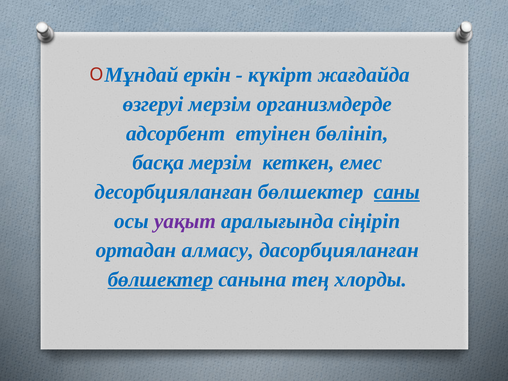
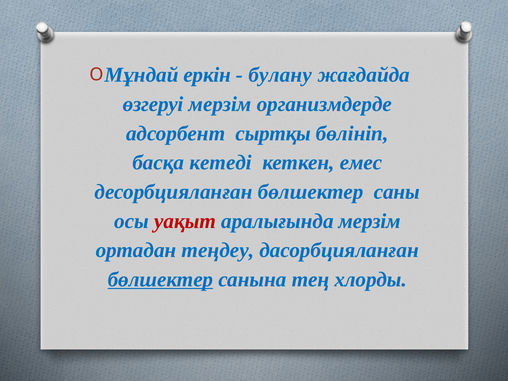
күкірт: күкірт -> булану (280, 75)
етуінен: етуінен -> сыртқы (273, 133)
басқа мерзім: мерзім -> кетеді (221, 163)
саны underline: present -> none (397, 192)
уақыт colour: purple -> red (185, 221)
аралығында сіңіріп: сіңіріп -> мерзім (370, 221)
алмасу: алмасу -> теңдеу (218, 250)
